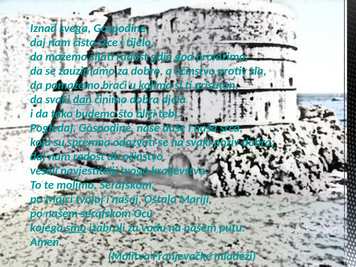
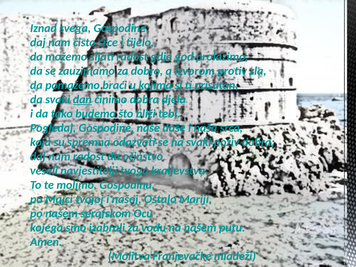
a očinstvo: očinstvo -> izvorom (195, 71)
molimo Serafskom: Serafskom -> Gospodinu (127, 185)
smo underline: present -> none (76, 228)
